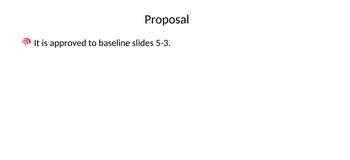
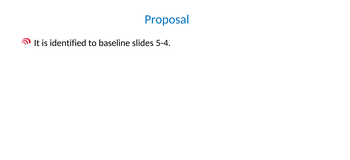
Proposal colour: black -> blue (167, 20)
approved: approved -> identified (68, 43)
5-3: 5-3 -> 5-4 (163, 43)
